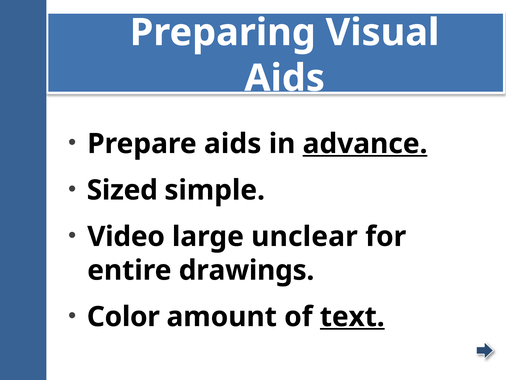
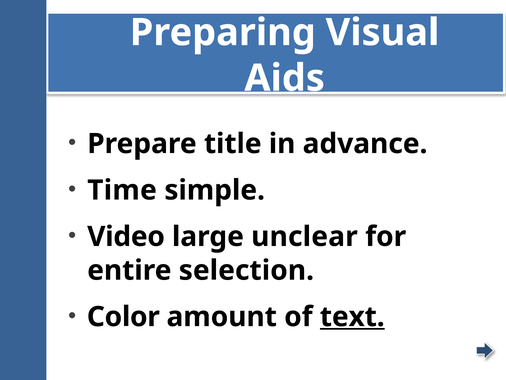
Prepare aids: aids -> title (233, 144)
advance underline: present -> none (365, 144)
Sized: Sized -> Time (122, 190)
drawings: drawings -> selection (246, 270)
